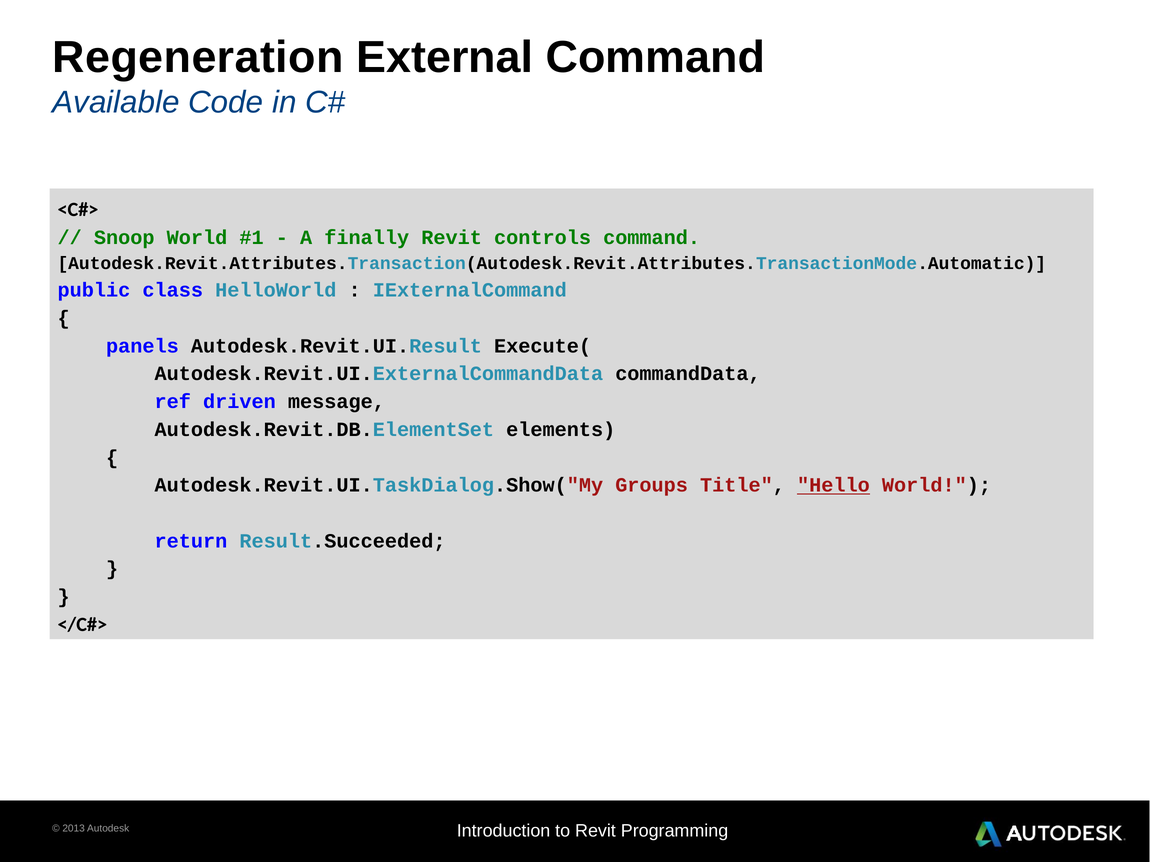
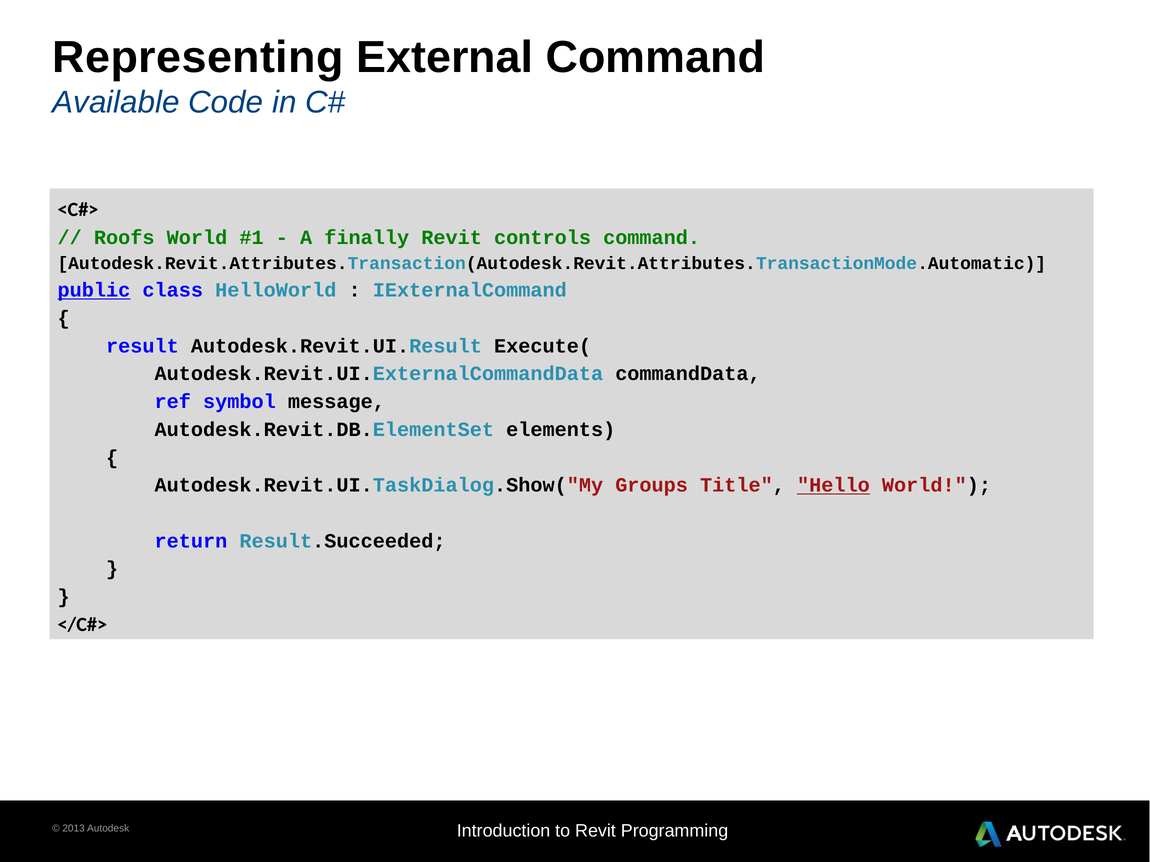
Regeneration: Regeneration -> Representing (198, 58)
Snoop: Snoop -> Roofs (124, 238)
public underline: none -> present (94, 290)
panels: panels -> result (142, 346)
driven: driven -> symbol (239, 402)
